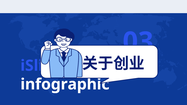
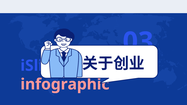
infographic colour: white -> pink (65, 84)
